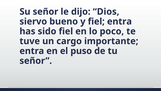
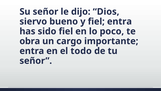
tuve: tuve -> obra (30, 41)
puso: puso -> todo (81, 51)
